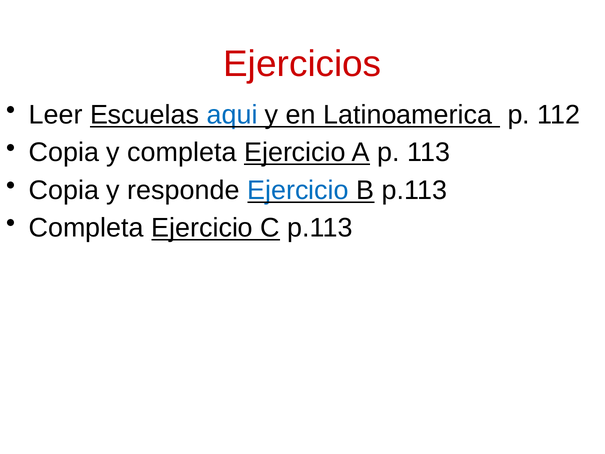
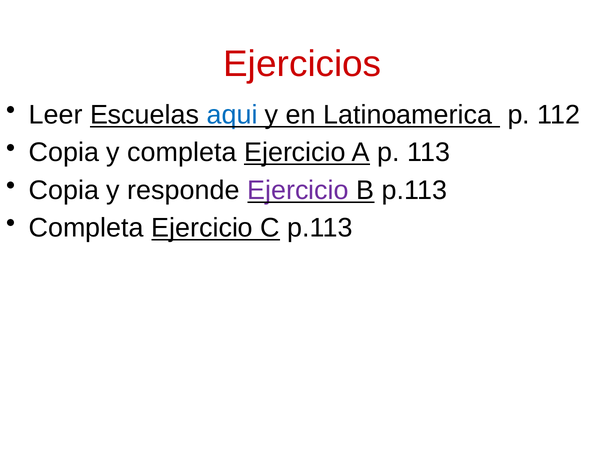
Ejercicio colour: blue -> purple (298, 190)
